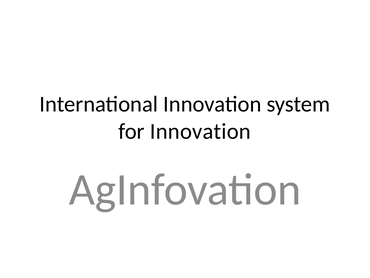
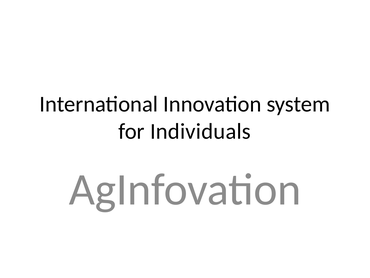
for Innovation: Innovation -> Individuals (200, 131)
